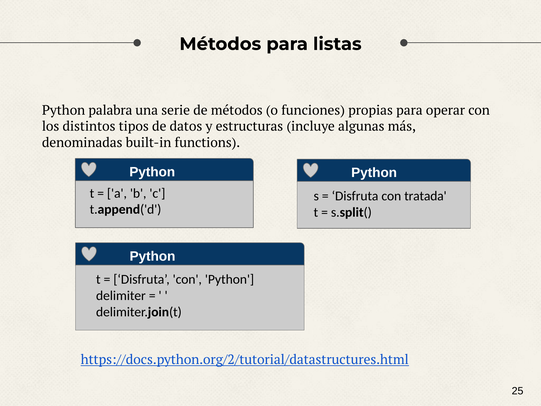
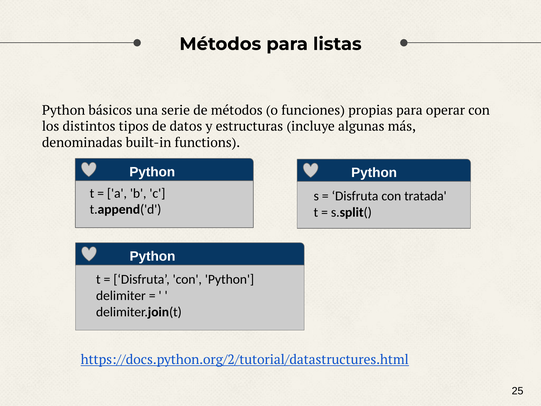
palabra: palabra -> básicos (110, 110)
